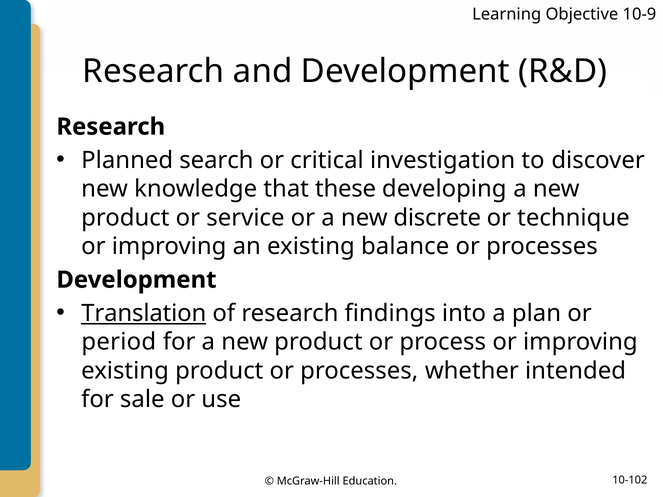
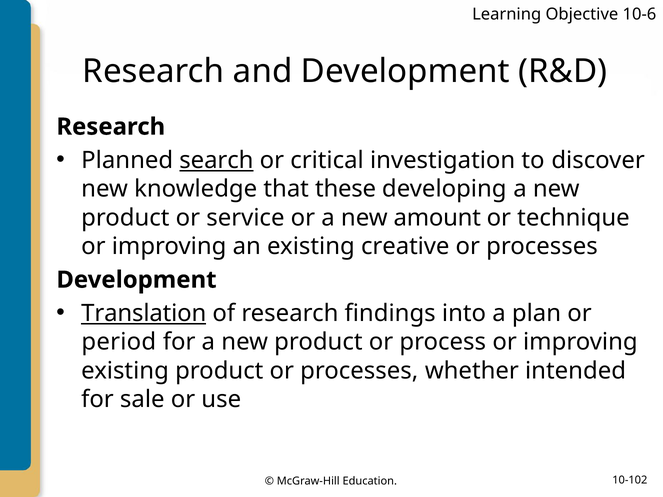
10-9: 10-9 -> 10-6 (639, 14)
search underline: none -> present (216, 160)
discrete: discrete -> amount (437, 218)
balance: balance -> creative (405, 246)
